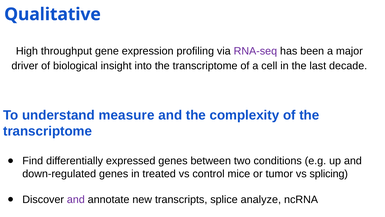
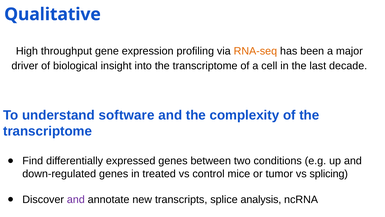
RNA-seq colour: purple -> orange (255, 51)
measure: measure -> software (127, 115)
analyze: analyze -> analysis (261, 199)
